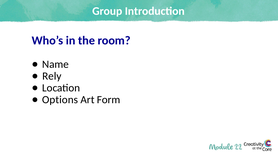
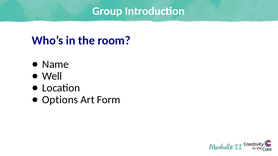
Rely: Rely -> Well (52, 76)
